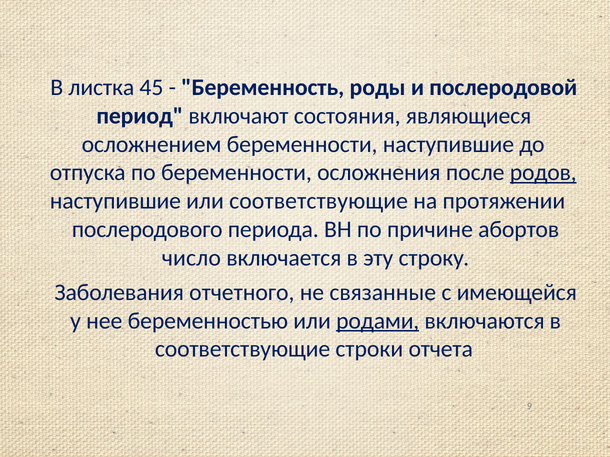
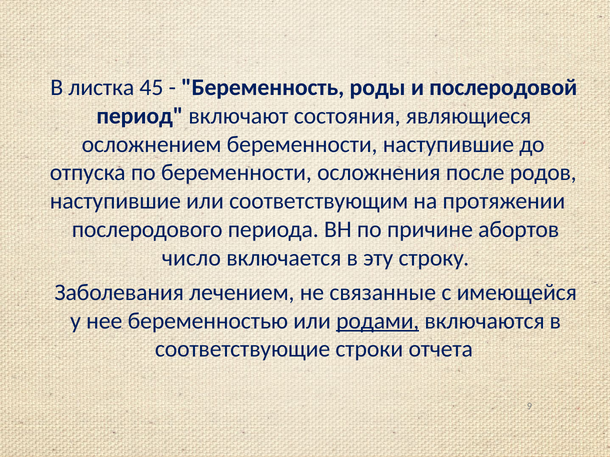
родов underline: present -> none (543, 173)
или соответствующие: соответствующие -> соответствующим (319, 201)
отчетного: отчетного -> лечением (242, 293)
